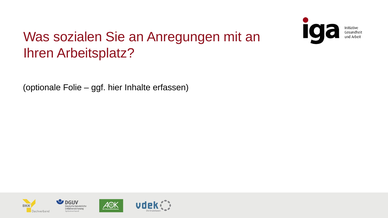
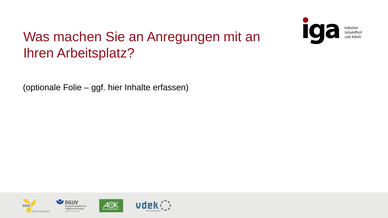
sozialen: sozialen -> machen (78, 37)
